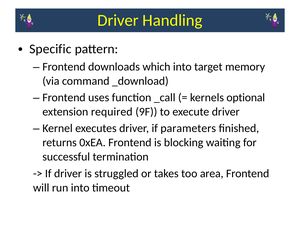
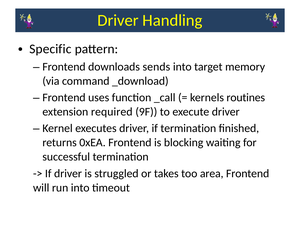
which: which -> sends (156, 67)
optional: optional -> routines (246, 97)
if parameters: parameters -> termination (188, 128)
